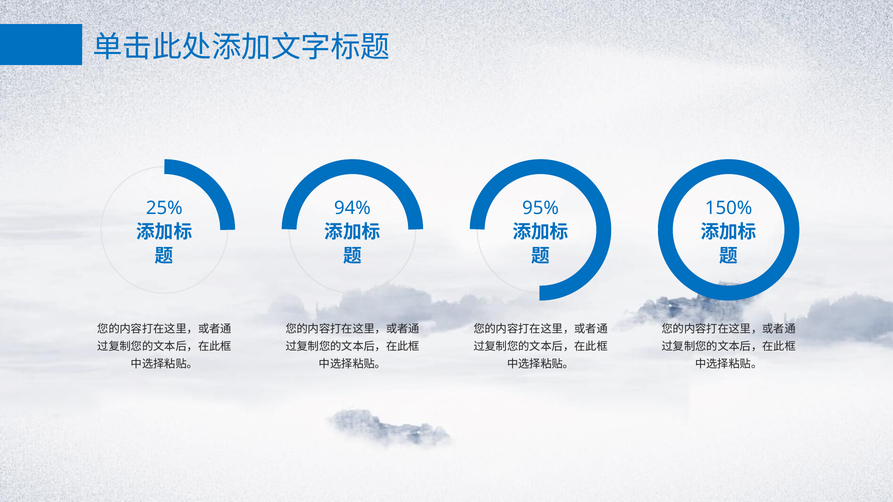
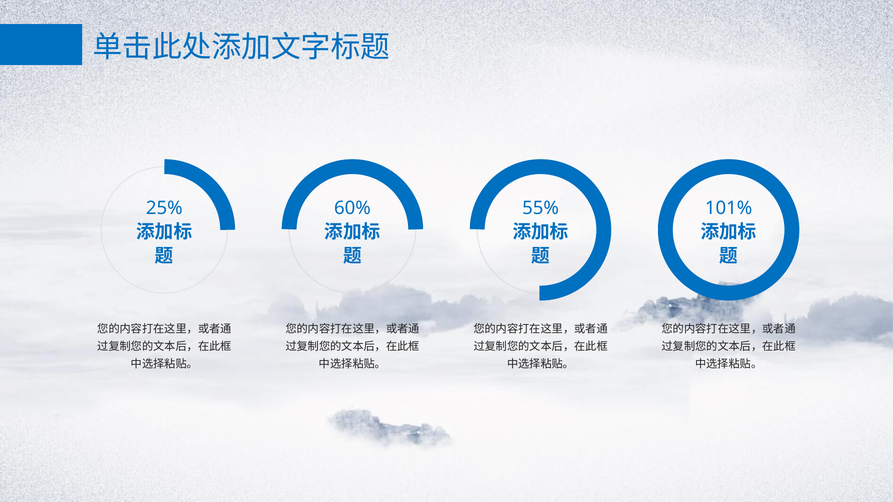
94%: 94% -> 60% (352, 208)
95%: 95% -> 55% (541, 208)
150%: 150% -> 101% (729, 208)
